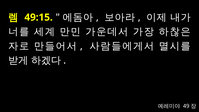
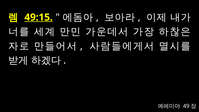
49:15 underline: none -> present (39, 17)
